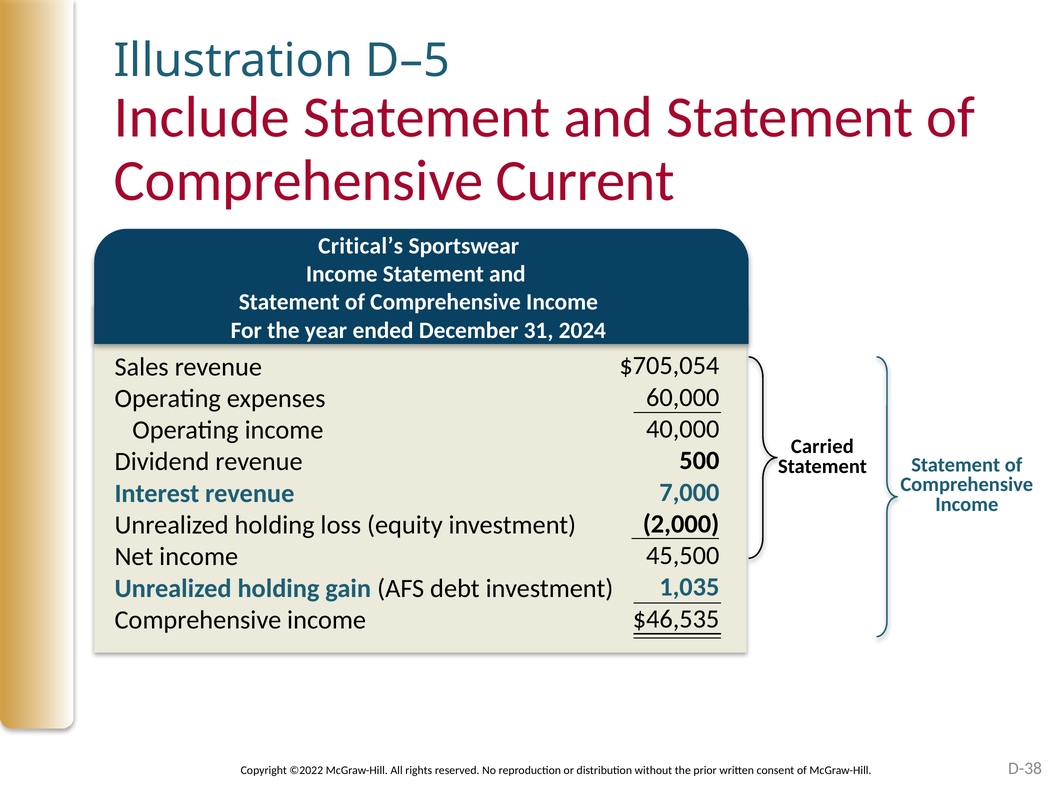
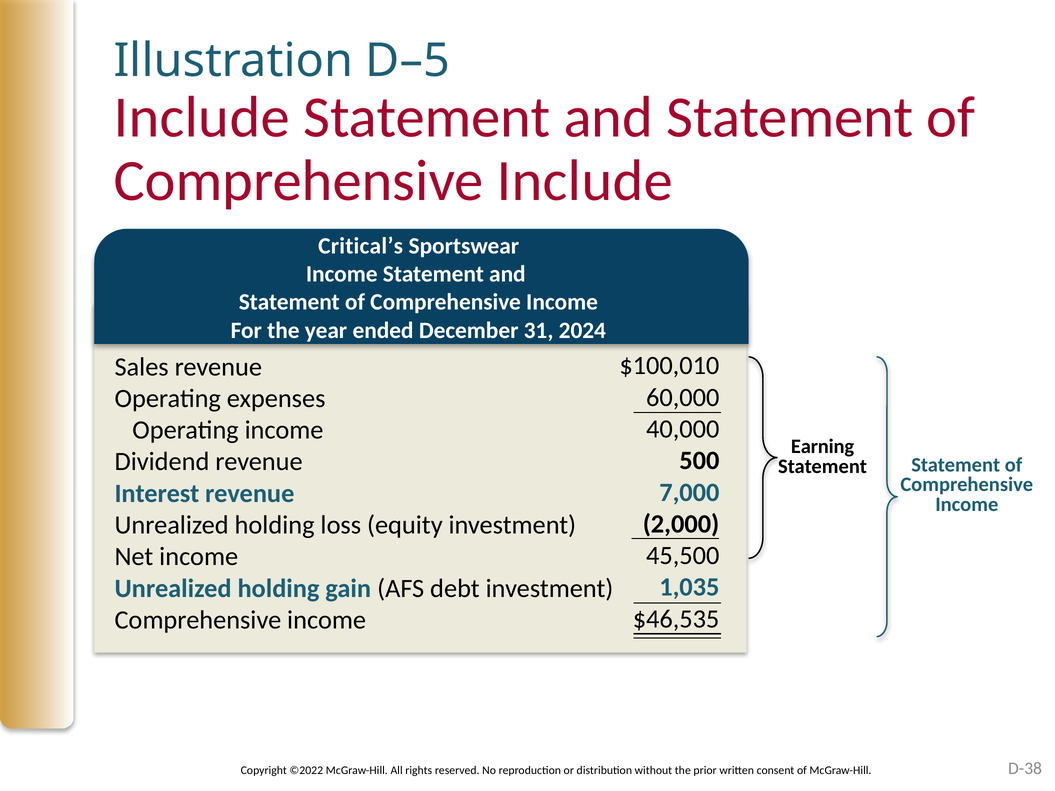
Comprehensive Current: Current -> Include (585, 181)
$705,054: $705,054 -> $100,010 (669, 366)
Carried: Carried -> Earning (823, 447)
